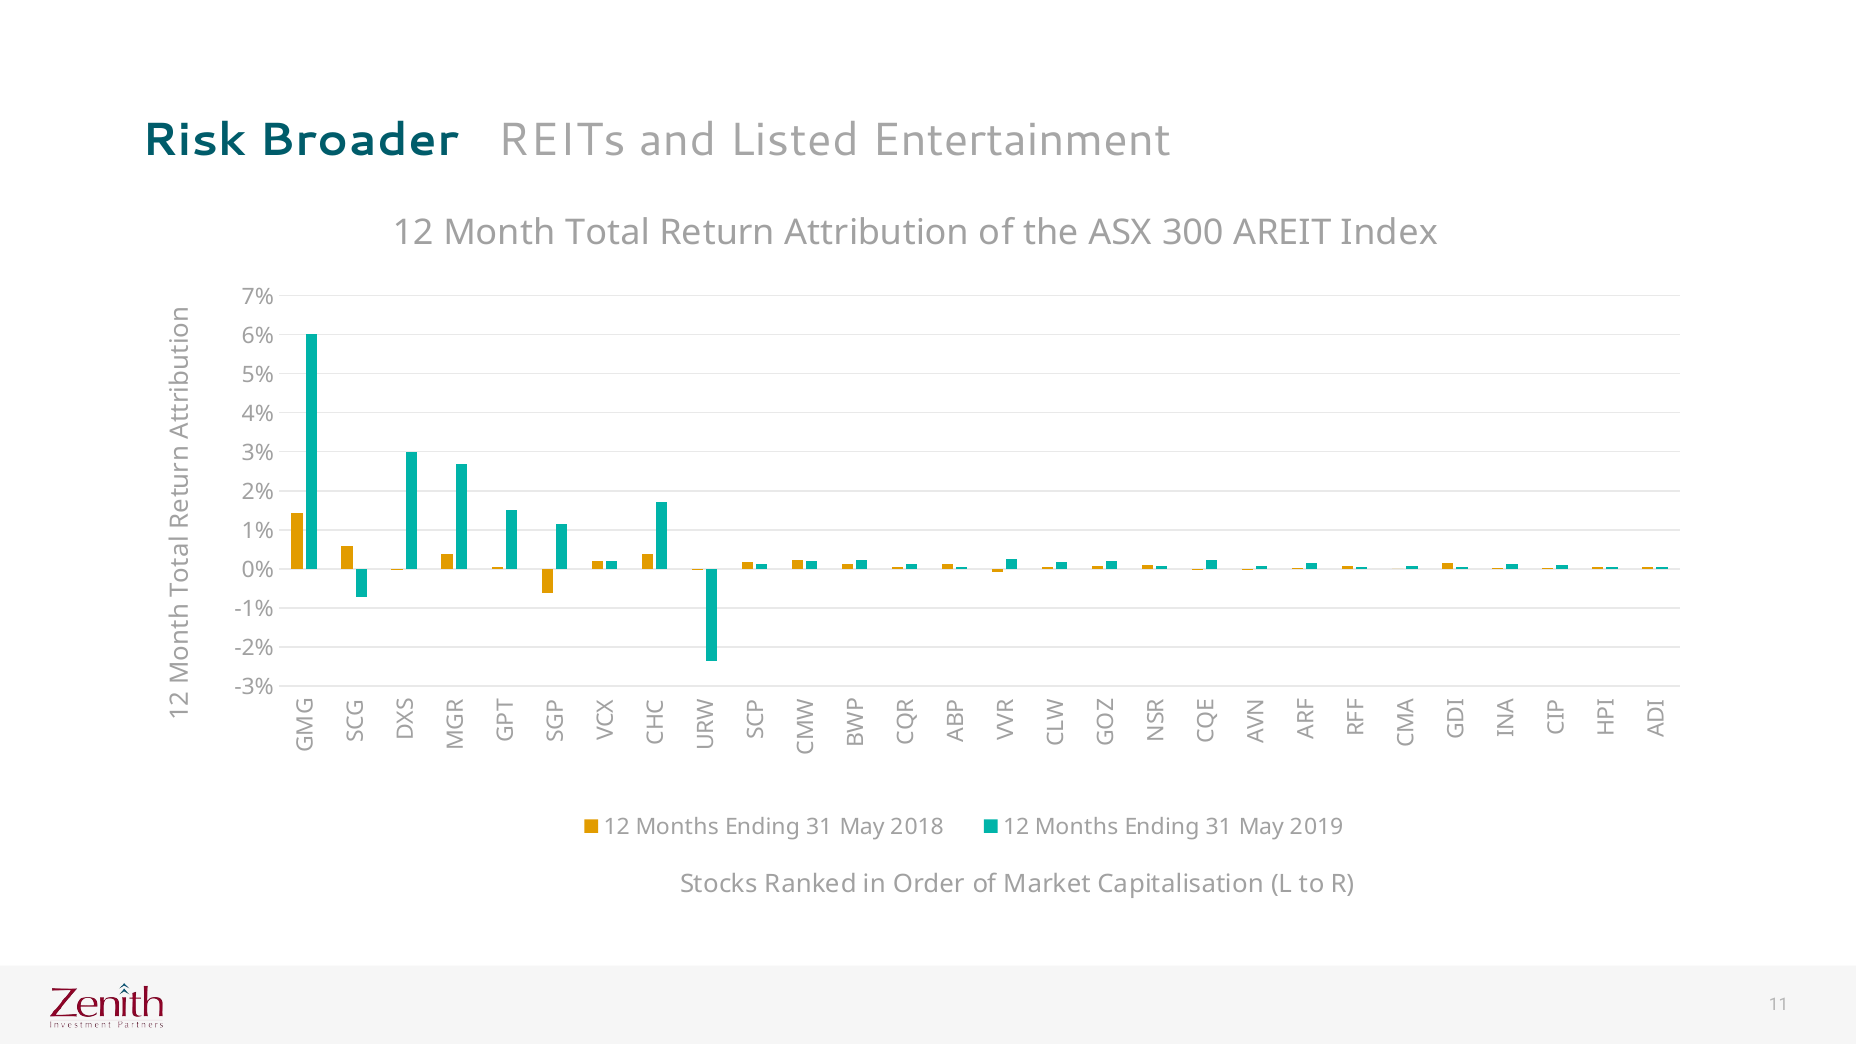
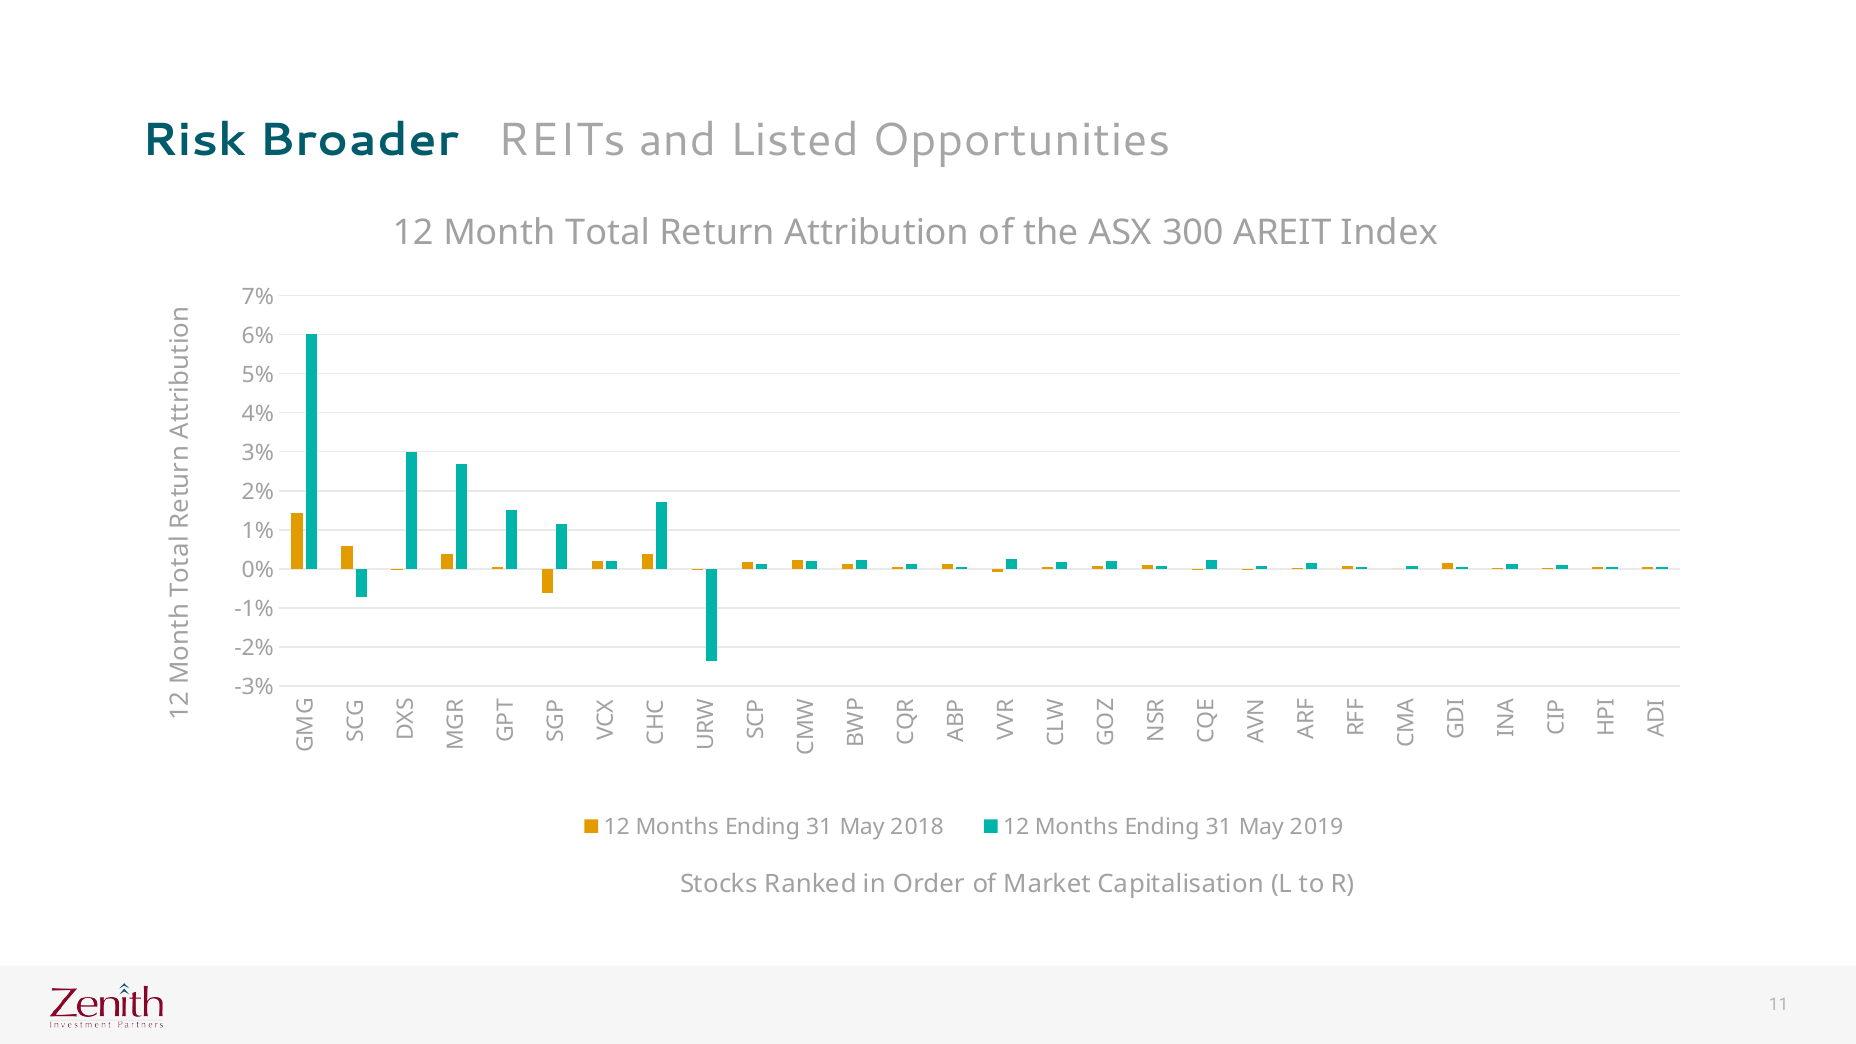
Entertainment: Entertainment -> Opportunities (1021, 141)
